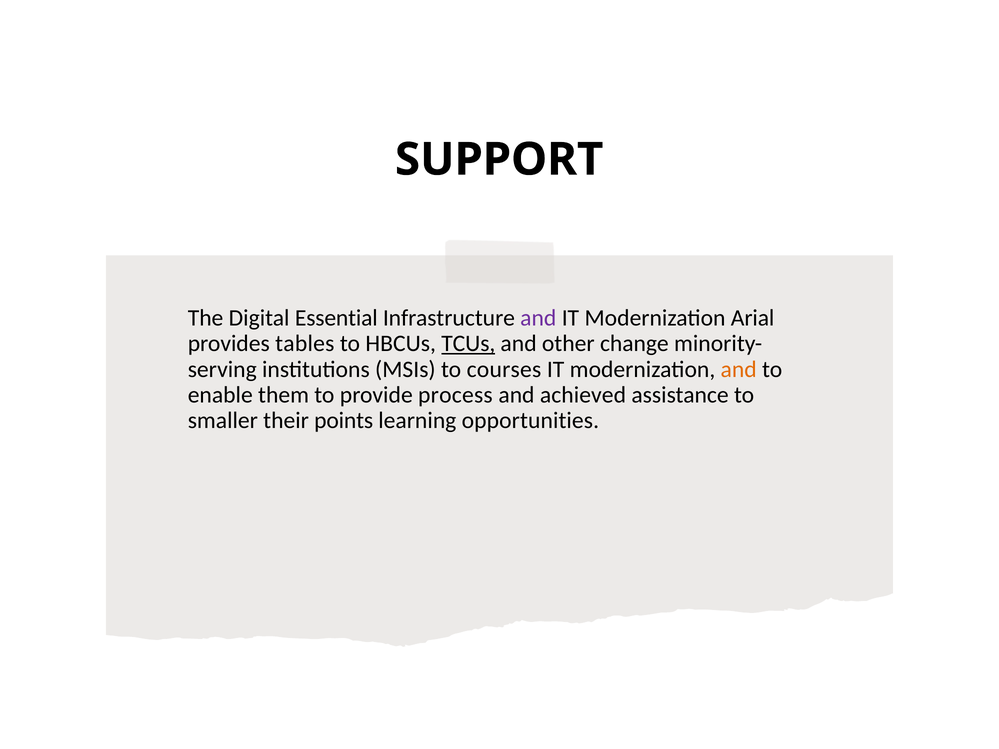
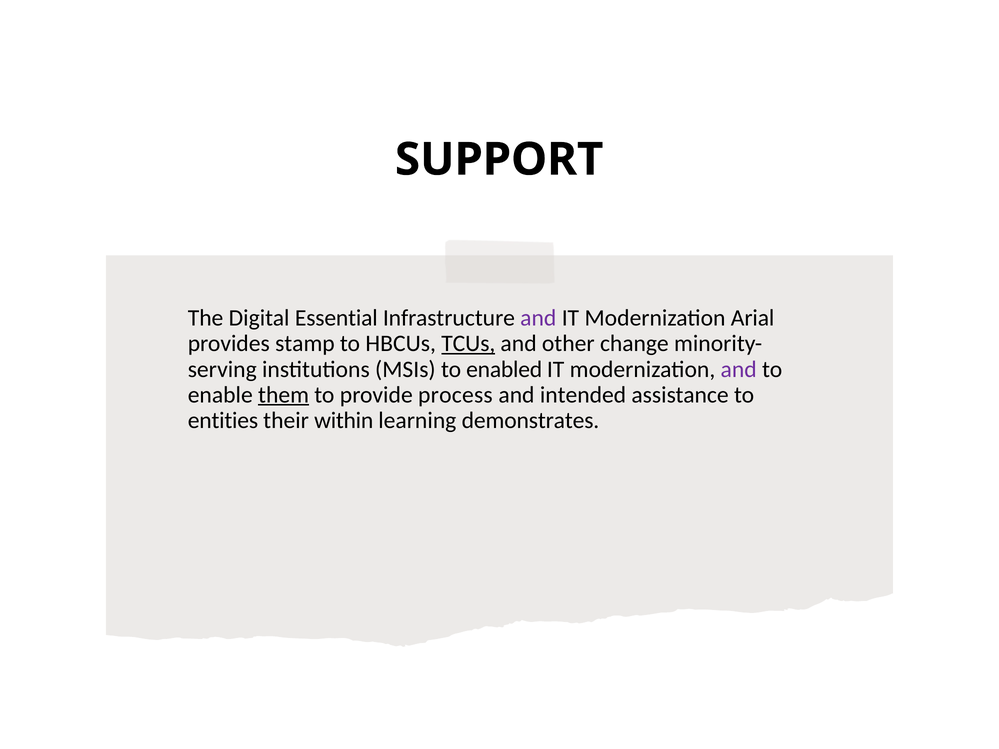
tables: tables -> stamp (305, 344)
courses: courses -> enabled (504, 369)
and colour: orange -> purple (739, 369)
them underline: none -> present (284, 395)
achieved: achieved -> intended (583, 395)
smaller: smaller -> entities (223, 420)
points: points -> within (344, 420)
opportunities: opportunities -> demonstrates (531, 420)
